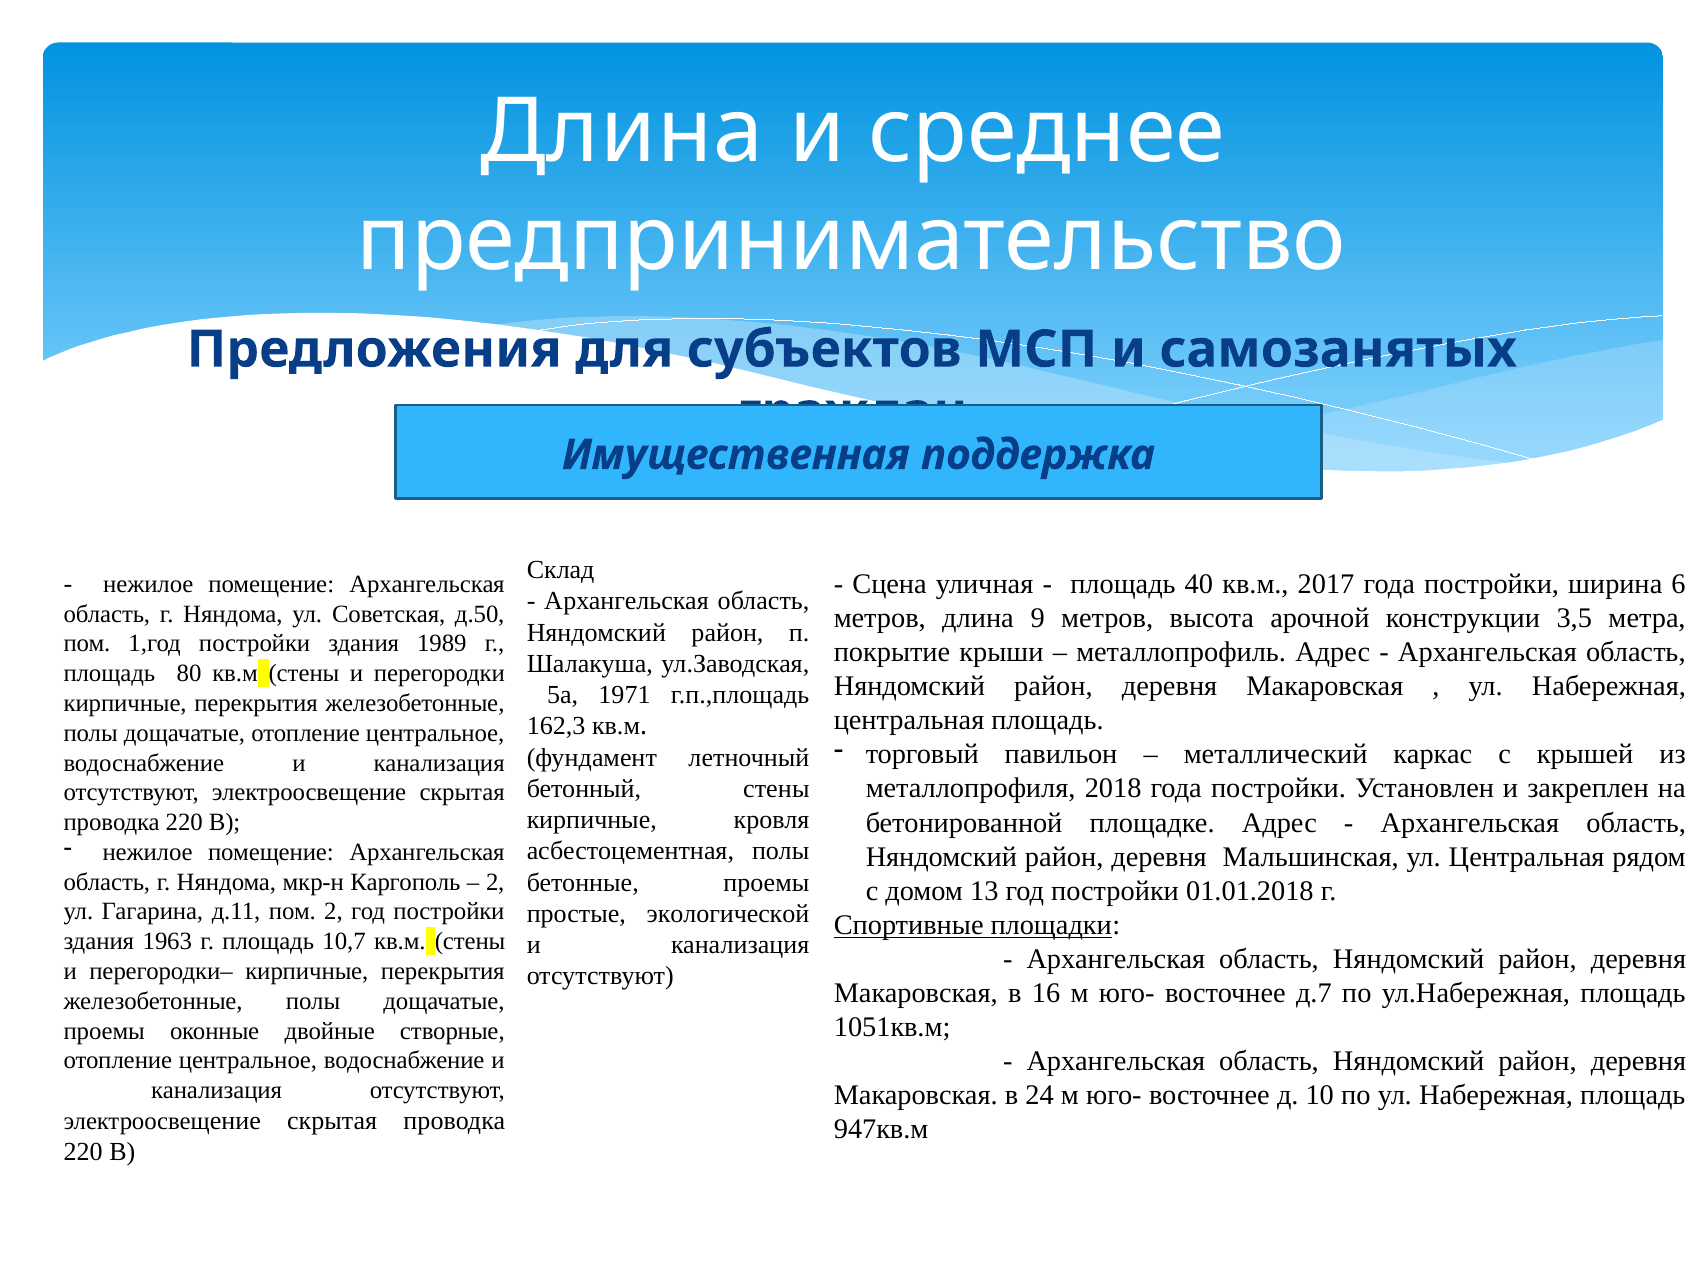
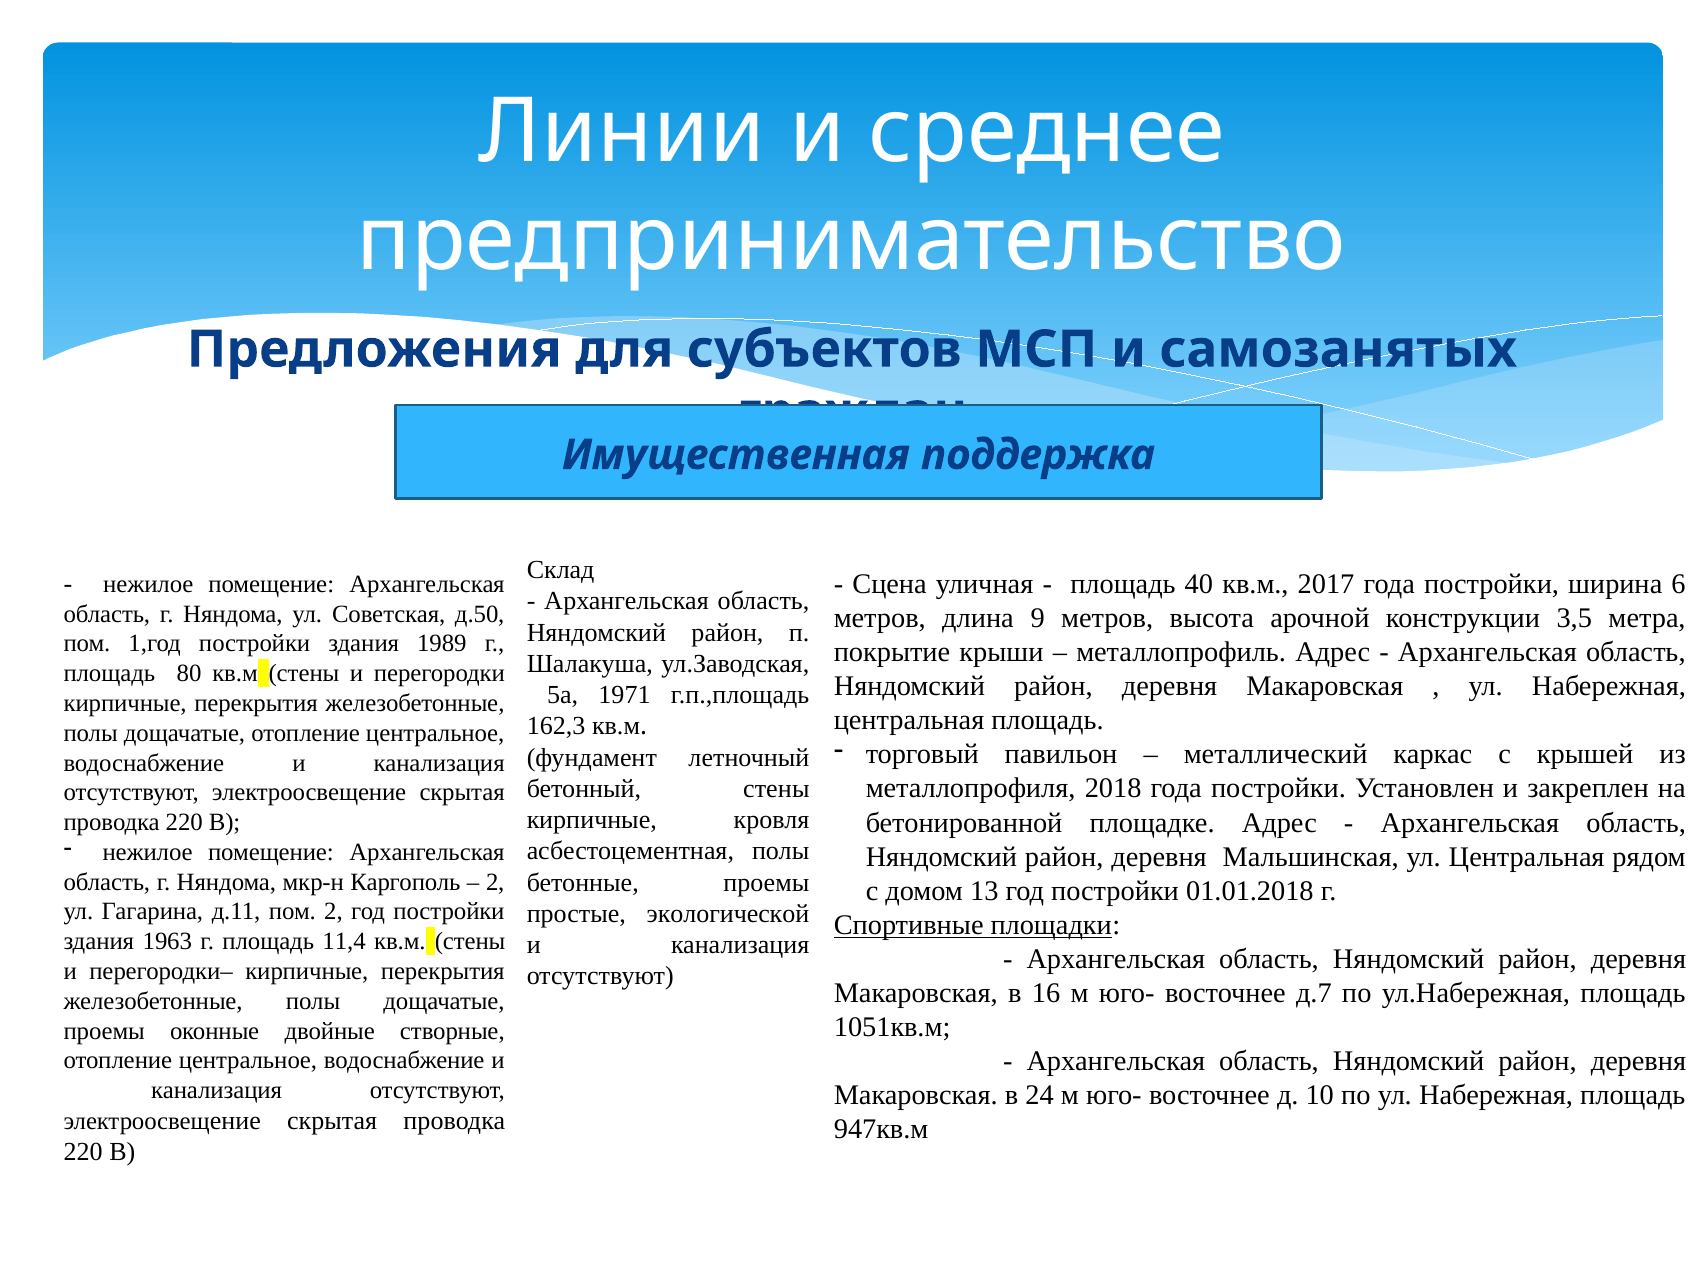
Длина: Длина -> Линии (622, 132)
10,7: 10,7 -> 11,4 (344, 942)
